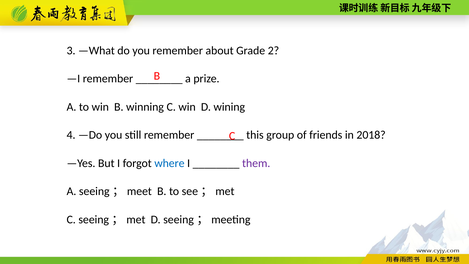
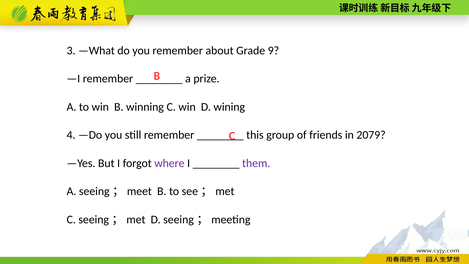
2: 2 -> 9 (273, 50)
2018: 2018 -> 2079 (371, 135)
where colour: blue -> purple (169, 163)
